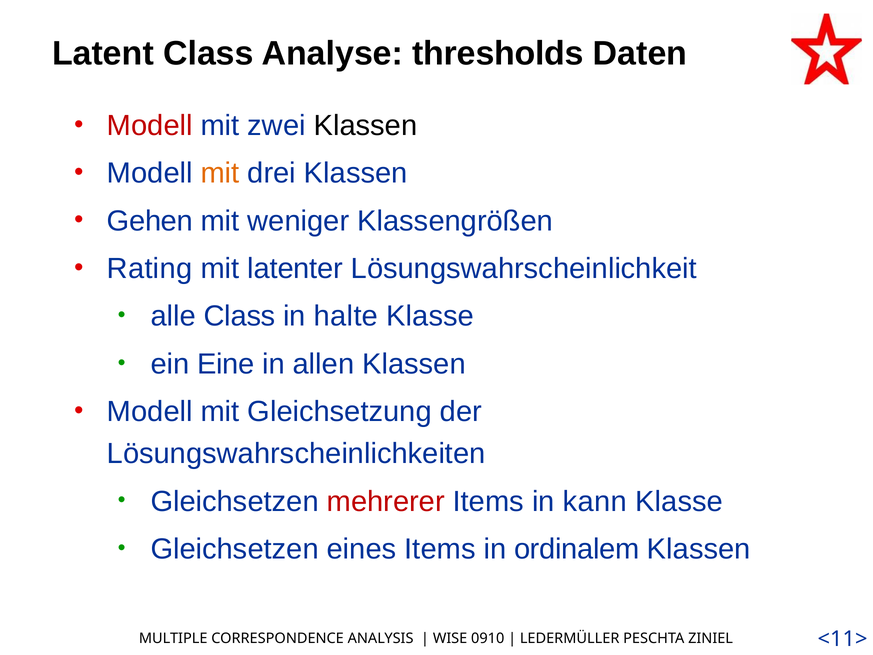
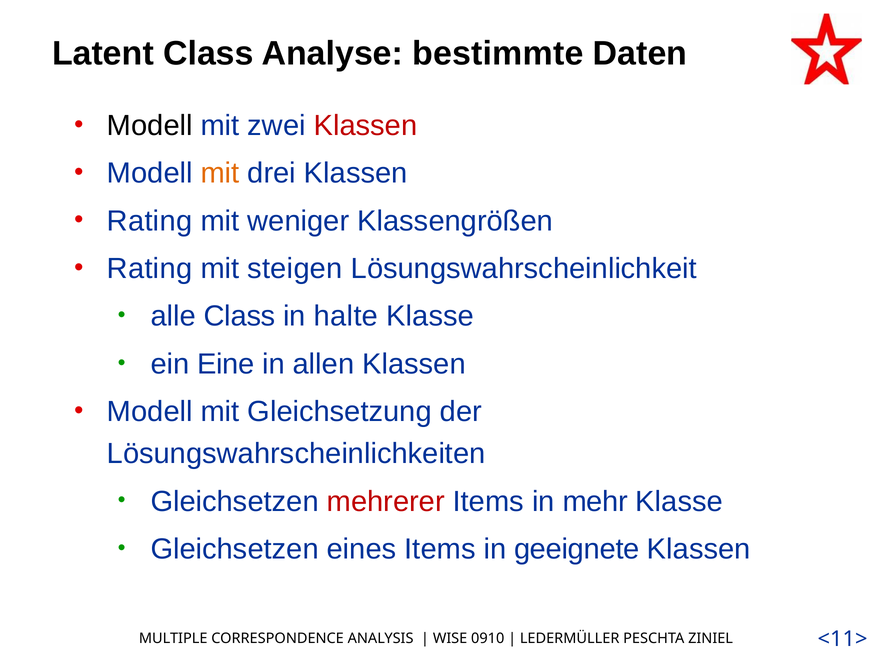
thresholds: thresholds -> bestimmte (498, 53)
Modell colour: red -> black (150, 125)
Klassen colour: black -> red (365, 125)
Gehen: Gehen -> Rating (150, 221)
latenter: latenter -> steigen (295, 269)
kann: kann -> mehr (595, 501)
ordinalem: ordinalem -> geeignete (577, 549)
